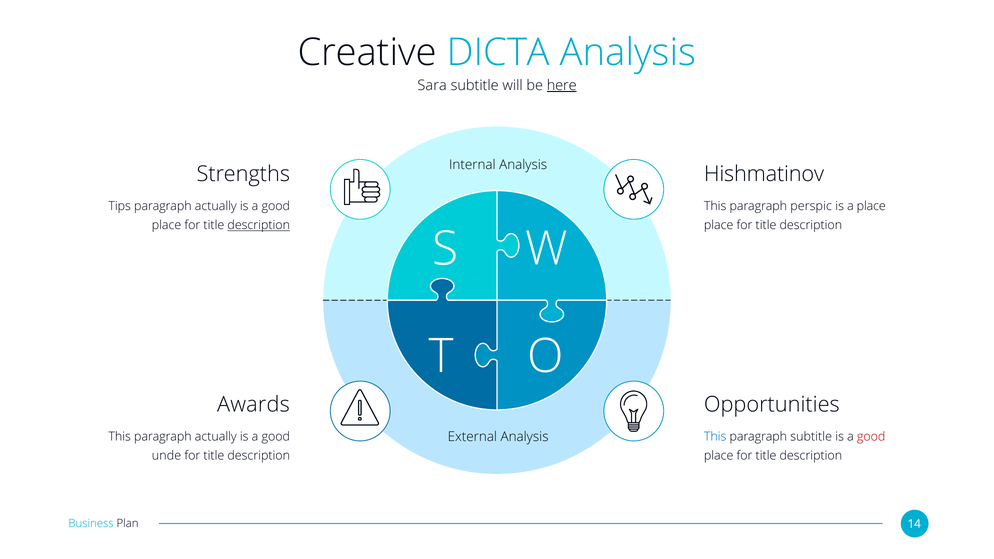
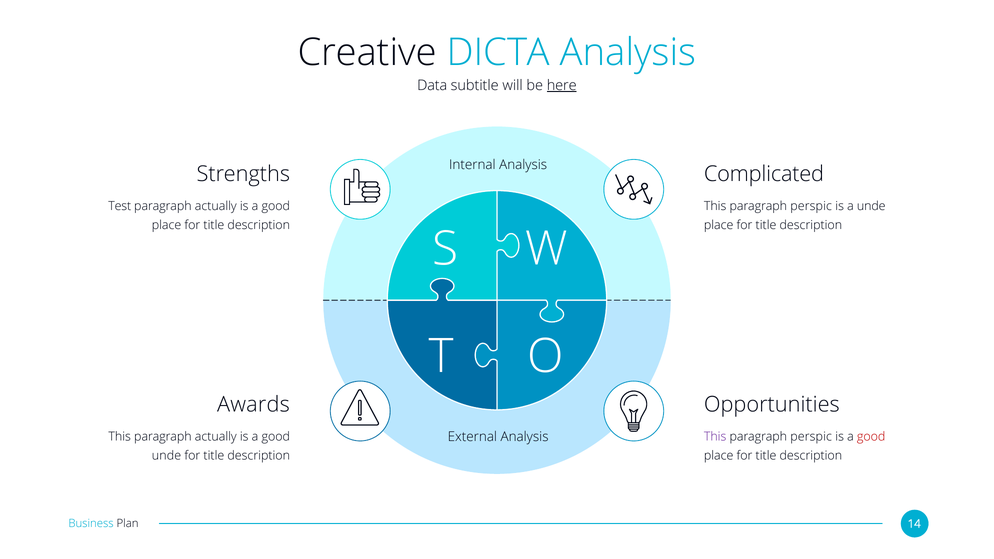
Sara: Sara -> Data (432, 85)
Hishmatinov: Hishmatinov -> Complicated (764, 174)
Tips: Tips -> Test (120, 206)
a place: place -> unde (871, 206)
description underline: present -> none (259, 225)
This colour: blue -> purple (715, 437)
subtitle: subtitle -> perspic (811, 437)
